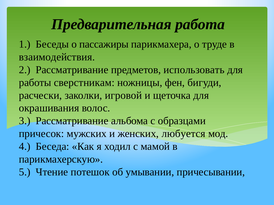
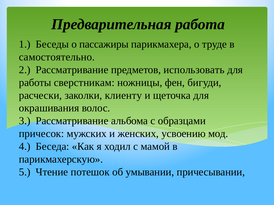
взаимодействия: взаимодействия -> самостоятельно (57, 57)
игровой: игровой -> клиенту (123, 96)
любуется: любуется -> усвоению (184, 134)
